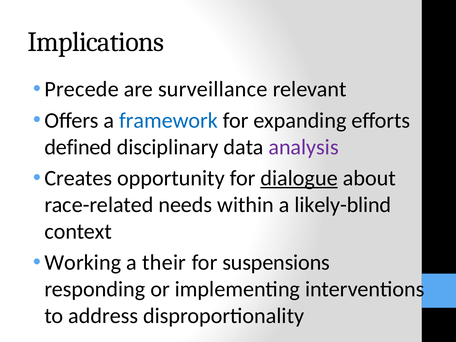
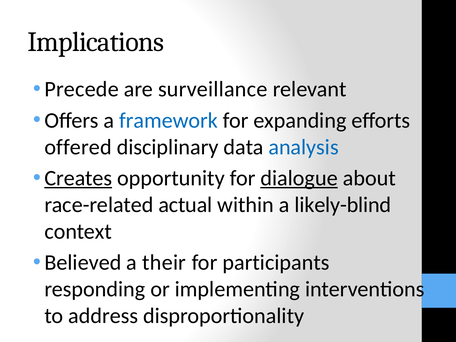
defined: defined -> offered (78, 147)
analysis colour: purple -> blue (304, 147)
Creates underline: none -> present (78, 178)
needs: needs -> actual (185, 205)
Working: Working -> Believed (83, 263)
suspensions: suspensions -> participants (276, 263)
